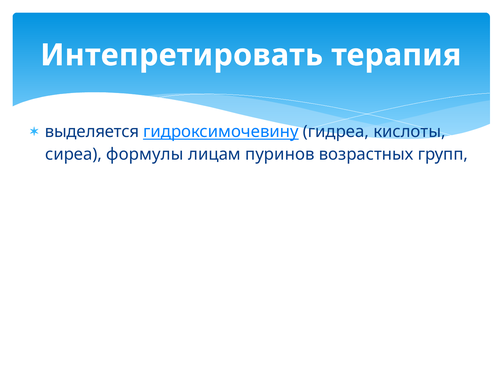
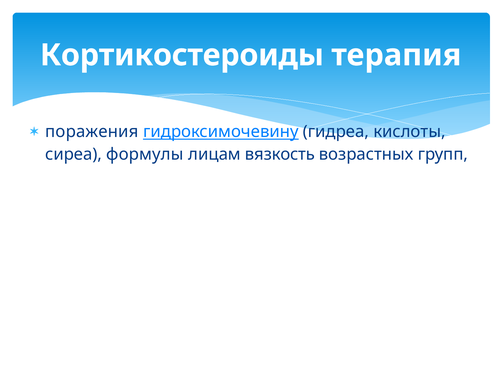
Интепретировать: Интепретировать -> Кортикостероиды (182, 55)
выделяется: выделяется -> поражения (92, 131)
пуринов: пуринов -> вязкость (280, 154)
